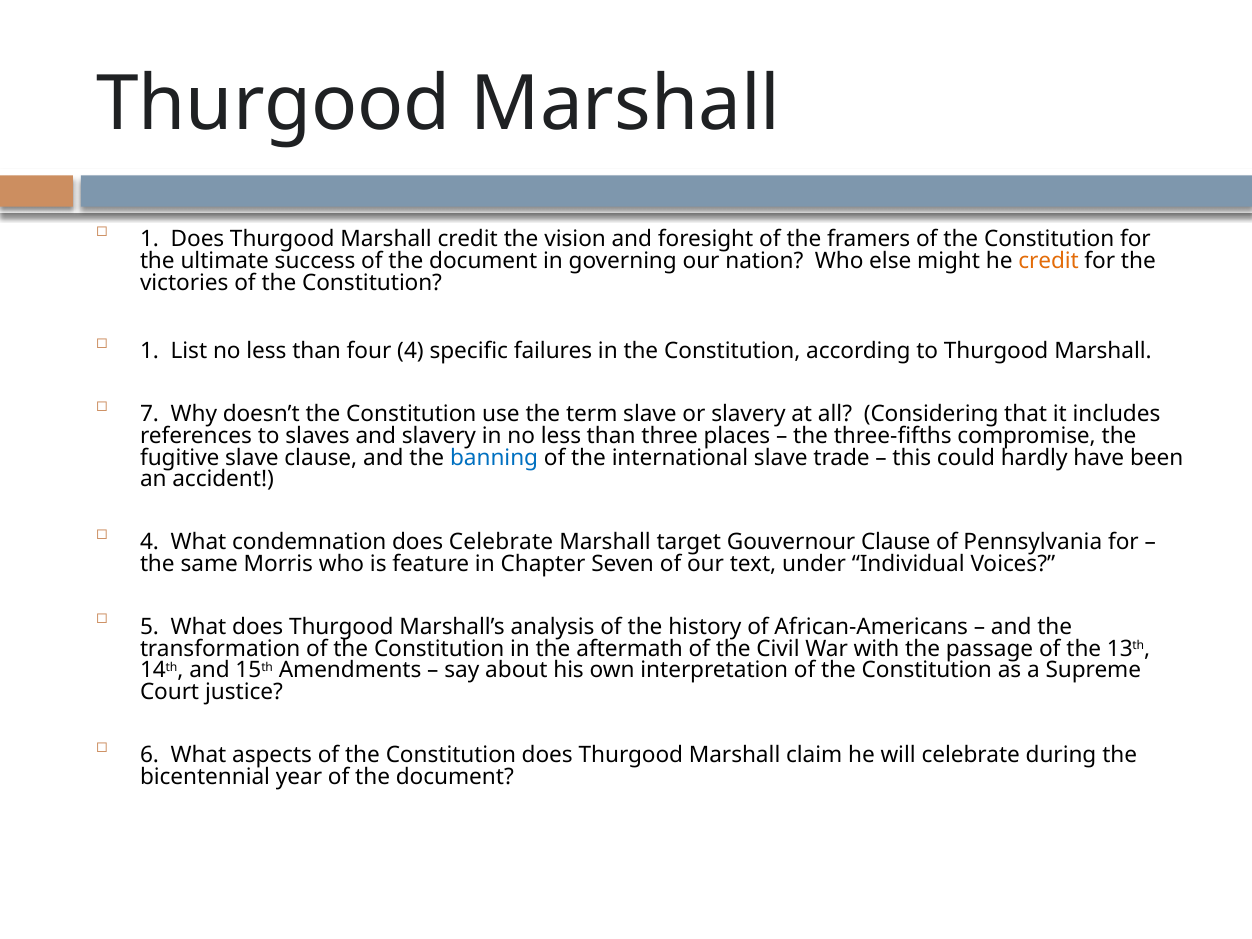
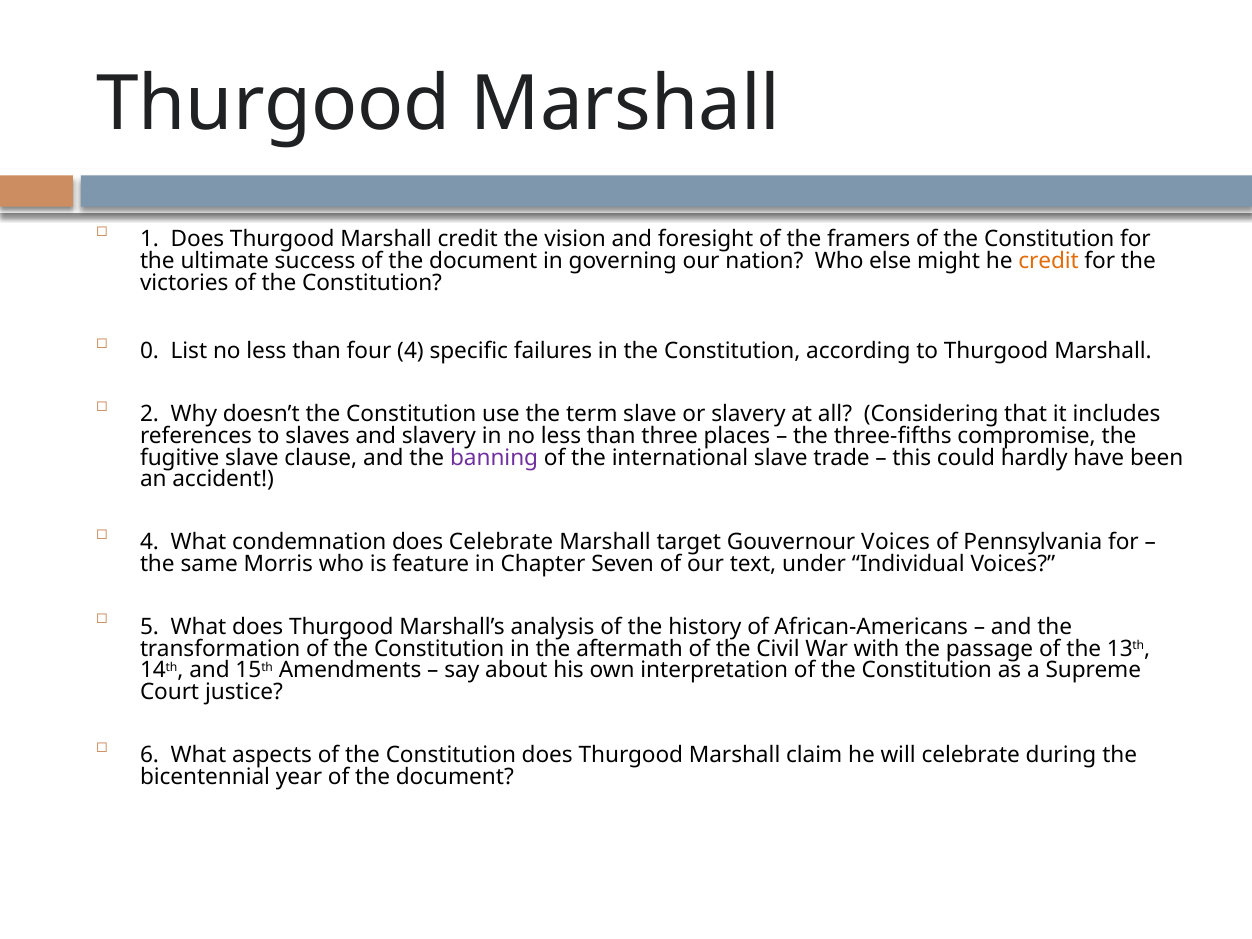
1: 1 -> 0 (149, 351)
7: 7 -> 2 (149, 414)
banning colour: blue -> purple (494, 458)
Gouvernour Clause: Clause -> Voices (896, 542)
